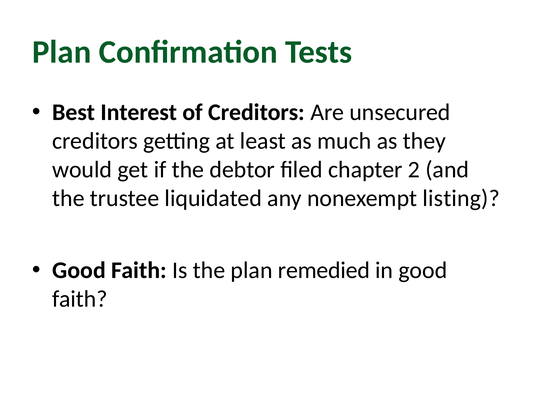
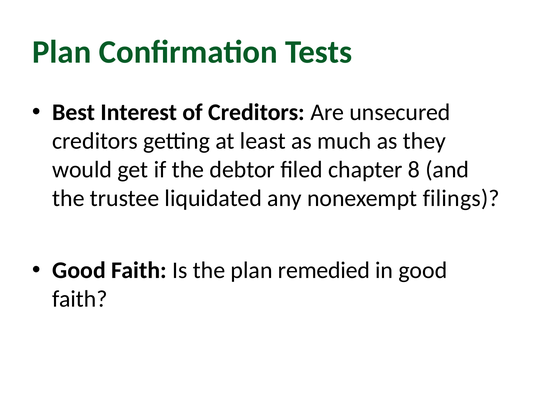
2: 2 -> 8 (414, 170)
listing: listing -> filings (461, 198)
